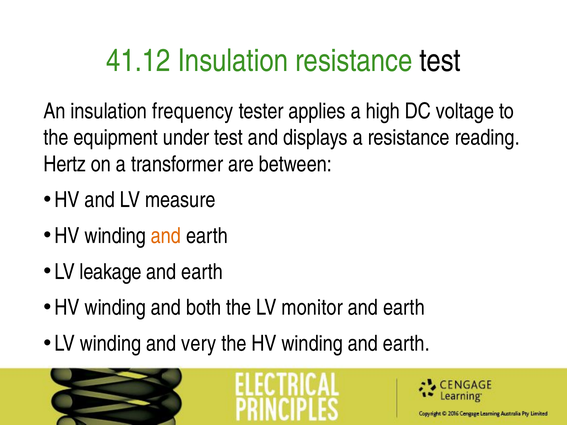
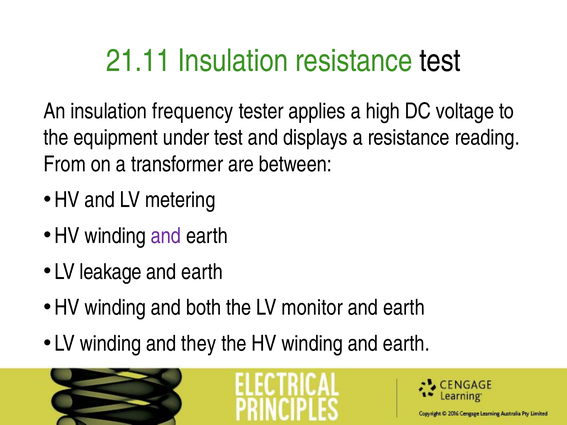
41.12: 41.12 -> 21.11 (138, 61)
Hertz: Hertz -> From (65, 164)
measure: measure -> metering (180, 200)
and colour: orange -> purple (166, 236)
very: very -> they (199, 344)
